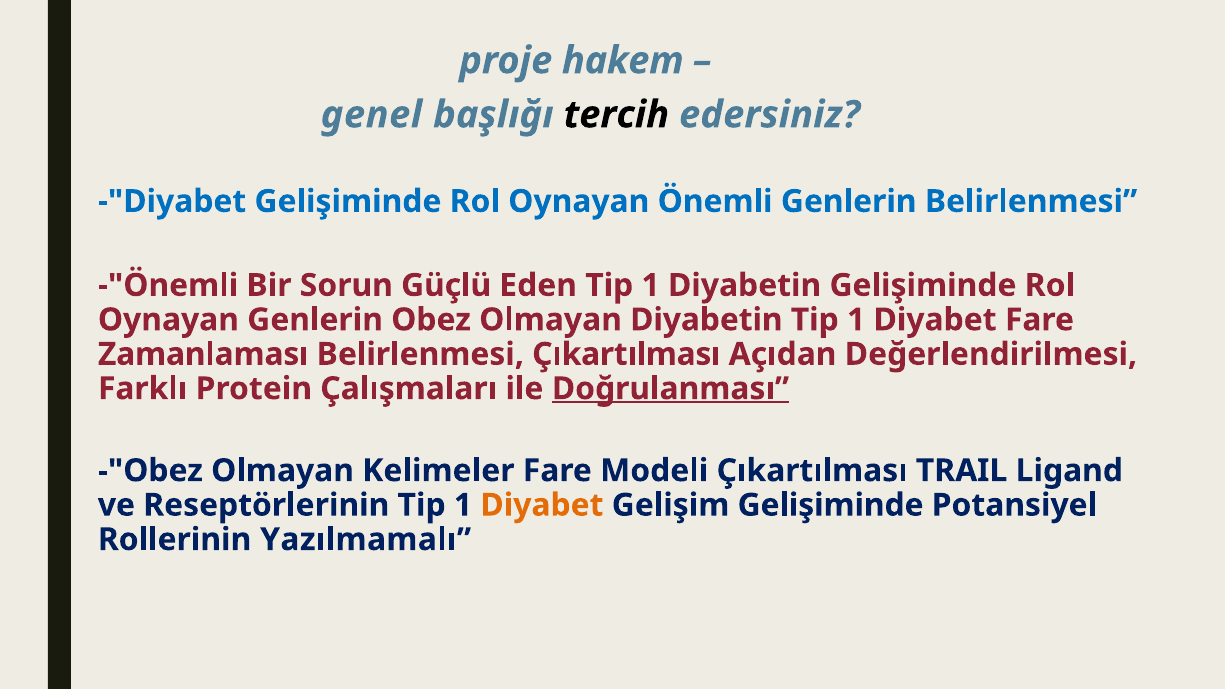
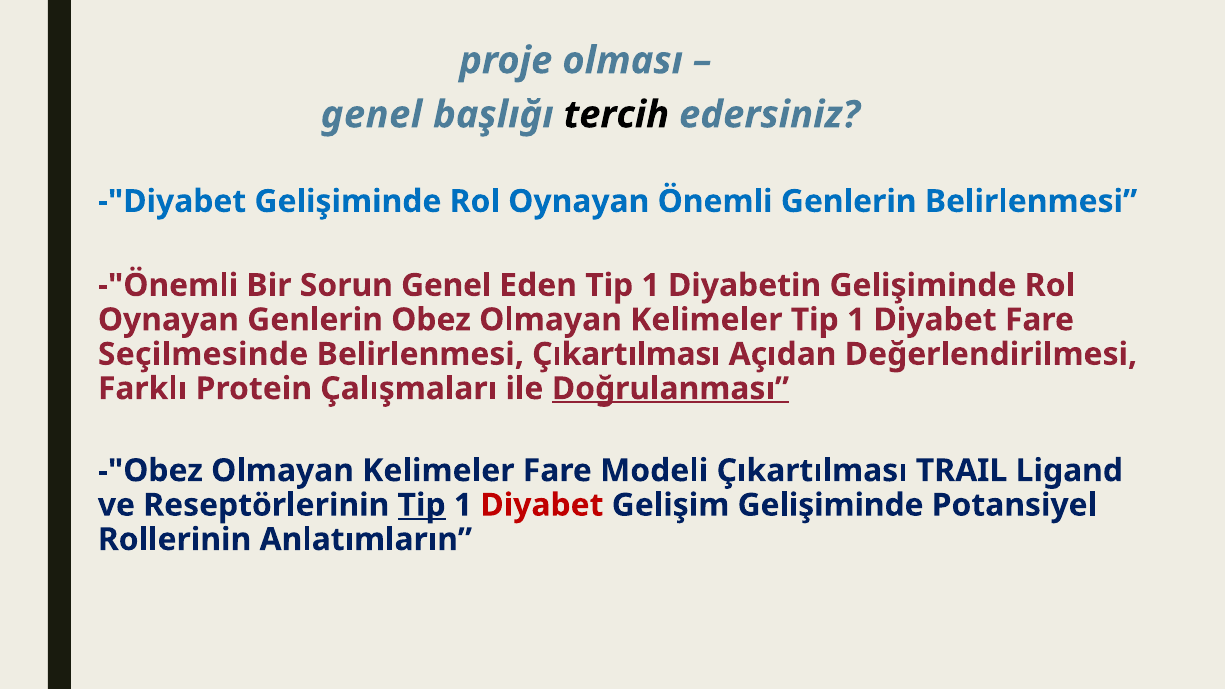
hakem: hakem -> olması (623, 61)
Sorun Güçlü: Güçlü -> Genel (446, 285)
Obez Olmayan Diyabetin: Diyabetin -> Kelimeler (706, 320)
Zamanlaması: Zamanlaması -> Seçilmesinde (203, 354)
Tip underline: none -> present (422, 505)
Diyabet colour: orange -> red (542, 505)
Yazılmamalı: Yazılmamalı -> Anlatımların (366, 540)
